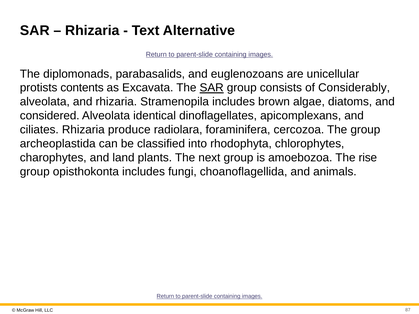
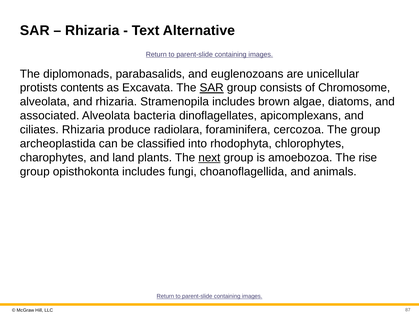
Considerably: Considerably -> Chromosome (354, 88)
considered: considered -> associated (50, 116)
identical: identical -> bacteria (155, 116)
next underline: none -> present (209, 158)
